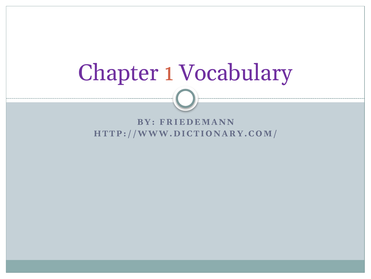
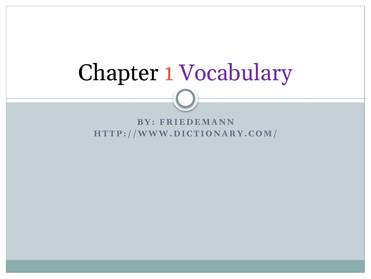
Chapter colour: purple -> black (118, 73)
